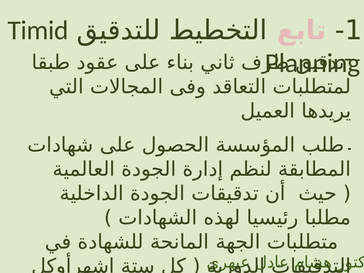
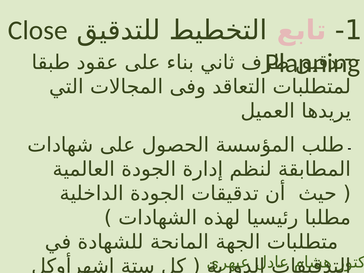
Timid: Timid -> Close (38, 30)
